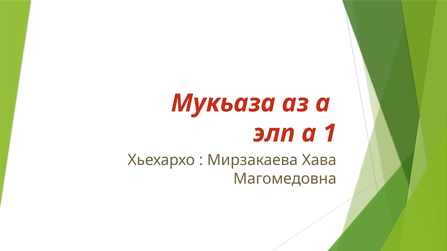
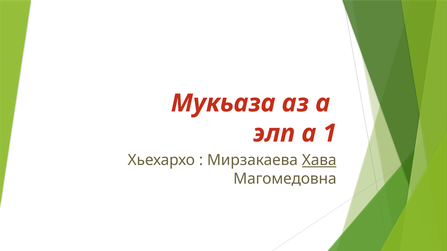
Хава underline: none -> present (319, 160)
